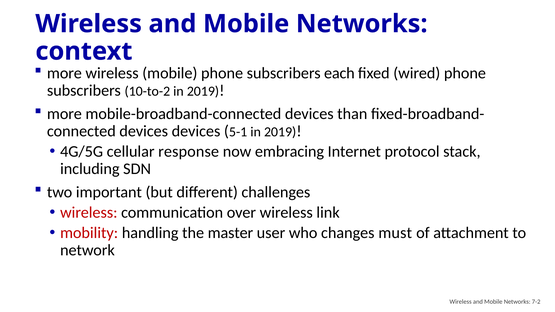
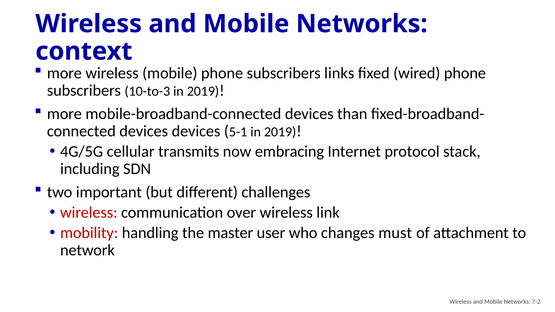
each: each -> links (339, 73)
10-to-2: 10-to-2 -> 10-to-3 (147, 91)
response: response -> transmits (189, 152)
